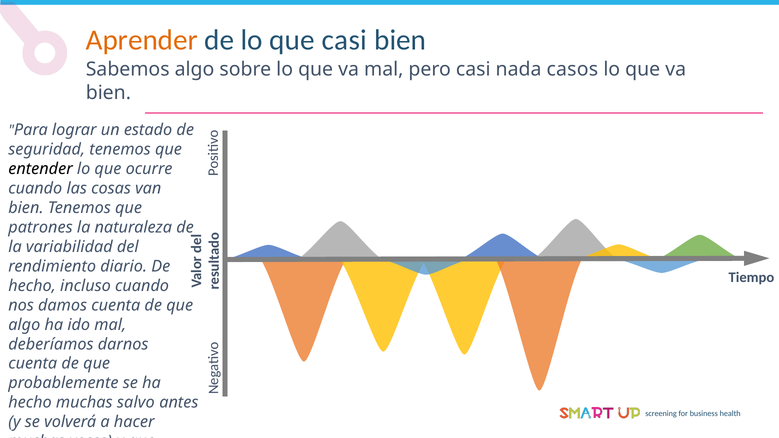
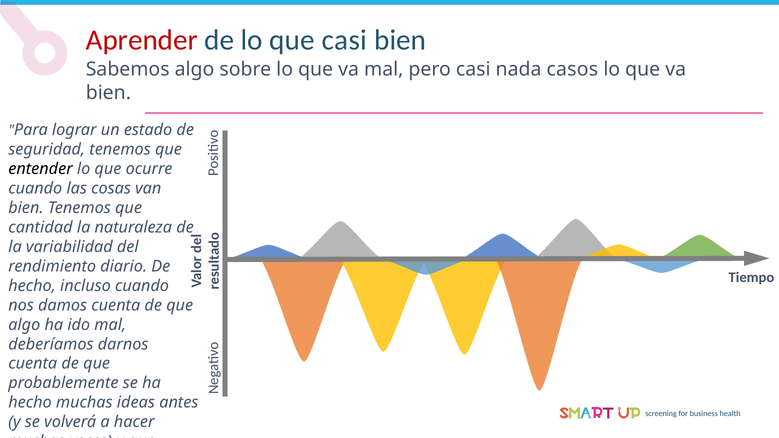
Aprender colour: orange -> red (142, 40)
patrones: patrones -> cantidad (40, 227)
salvo: salvo -> ideas (136, 403)
